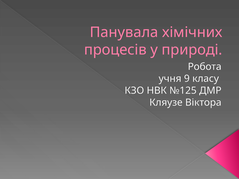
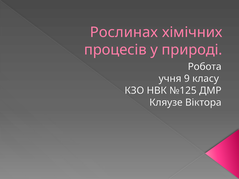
Панувала: Панувала -> Рослинах (124, 32)
